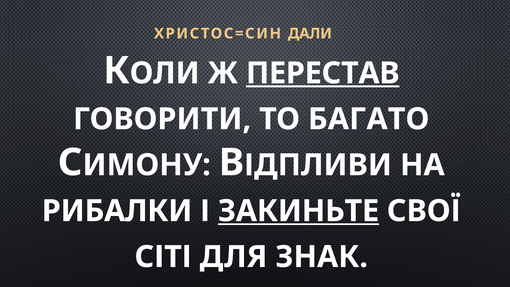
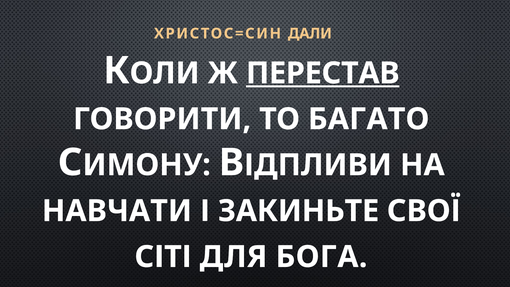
РИБАЛКИ: РИБАЛКИ -> НАВЧАТИ (117, 211)
ЗАКИНЬТЕ underline: present -> none (299, 211)
ЗНАК: ЗНАК -> БОГА (321, 257)
